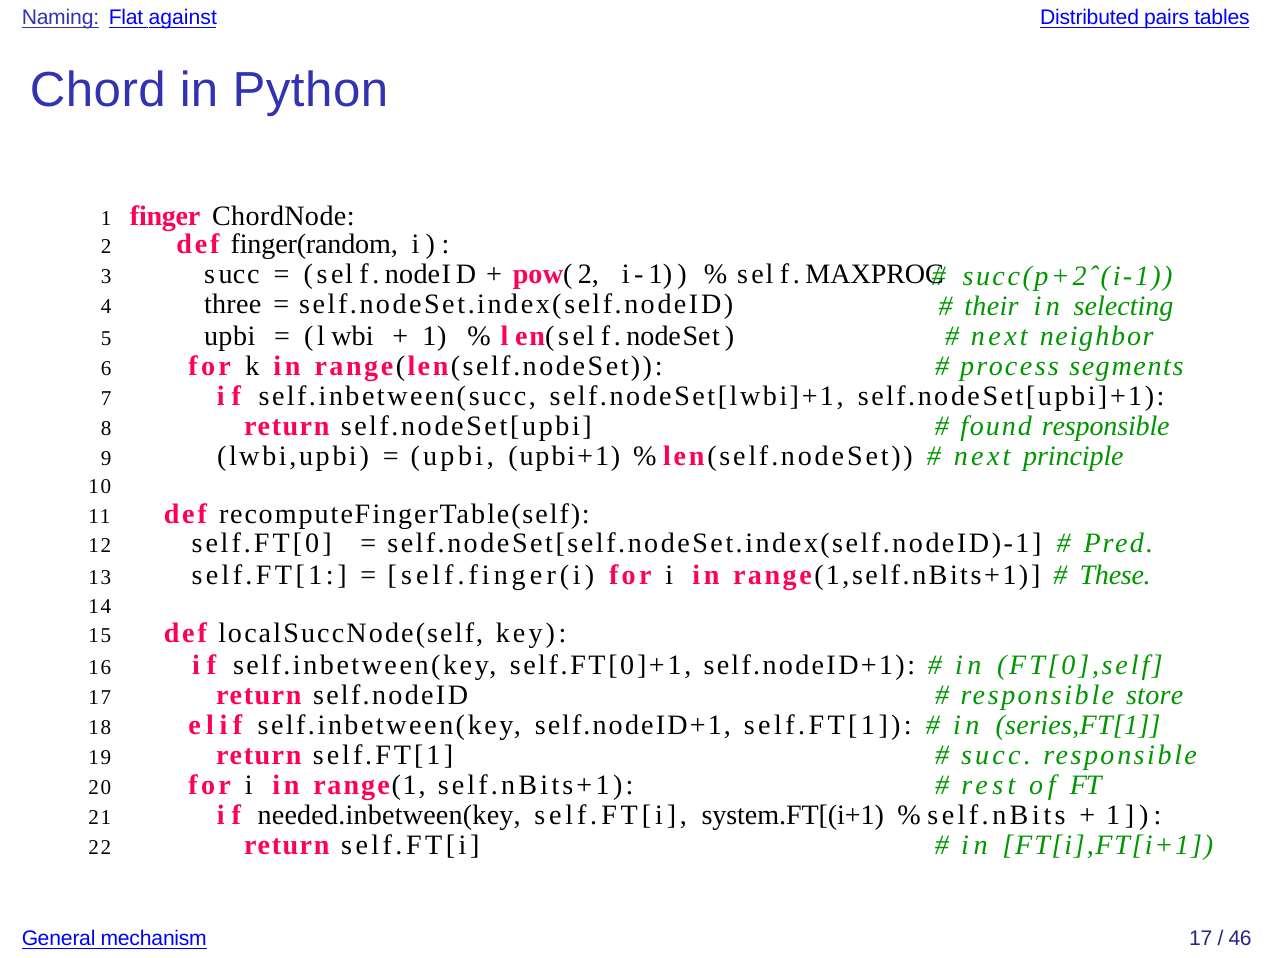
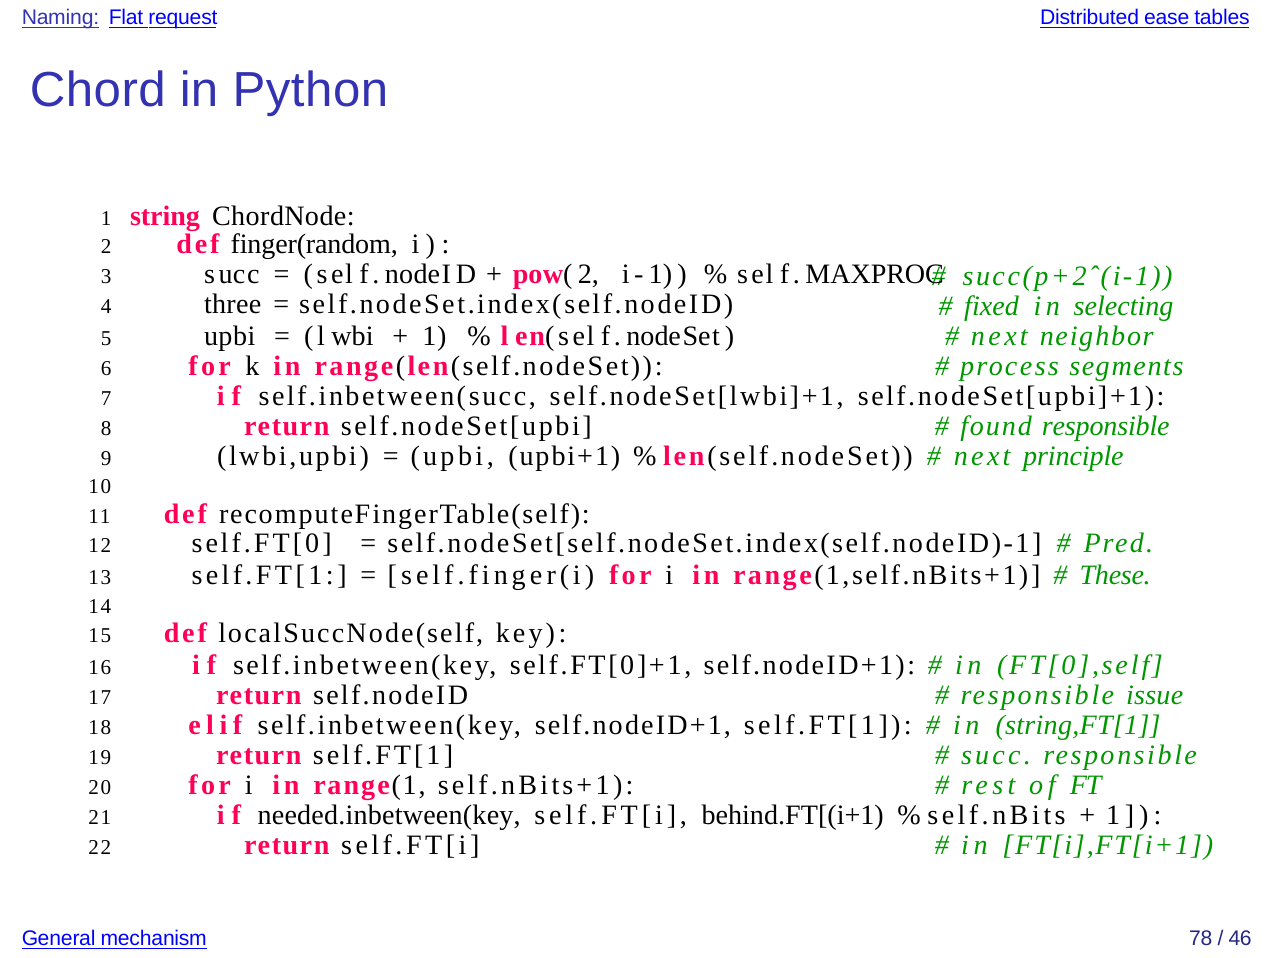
against: against -> request (183, 18)
pairs: pairs -> ease (1167, 18)
finger: finger -> string (165, 216)
their: their -> fixed (992, 306)
store: store -> issue (1155, 695)
series,FT[1: series,FT[1 -> string,FT[1 (1078, 725)
system.FT[(i+1: system.FT[(i+1 -> behind.FT[(i+1 (793, 815)
mechanism 17: 17 -> 78 (1201, 939)
